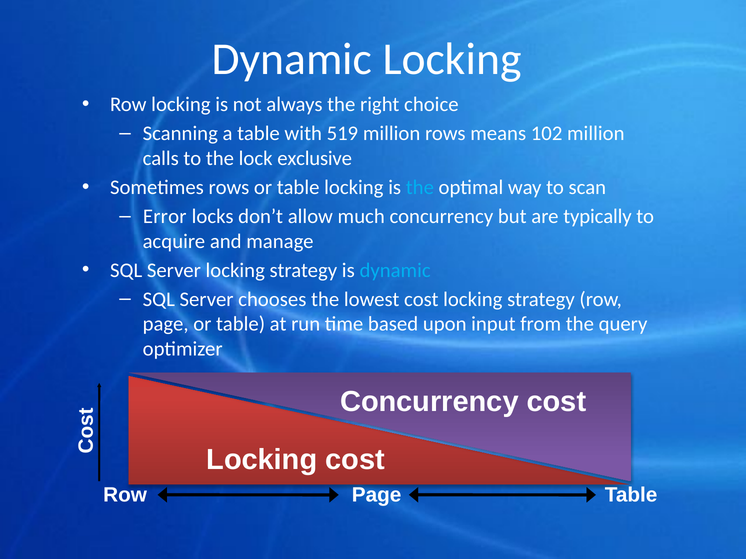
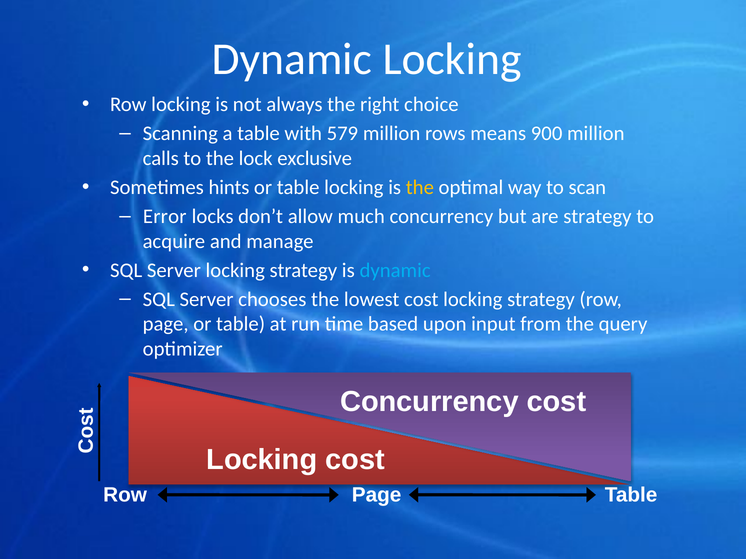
519: 519 -> 579 (342, 134)
102: 102 -> 900 (547, 134)
Sometimes rows: rows -> hints (229, 188)
the colour: light blue -> yellow (420, 188)
are typically: typically -> strategy (597, 217)
